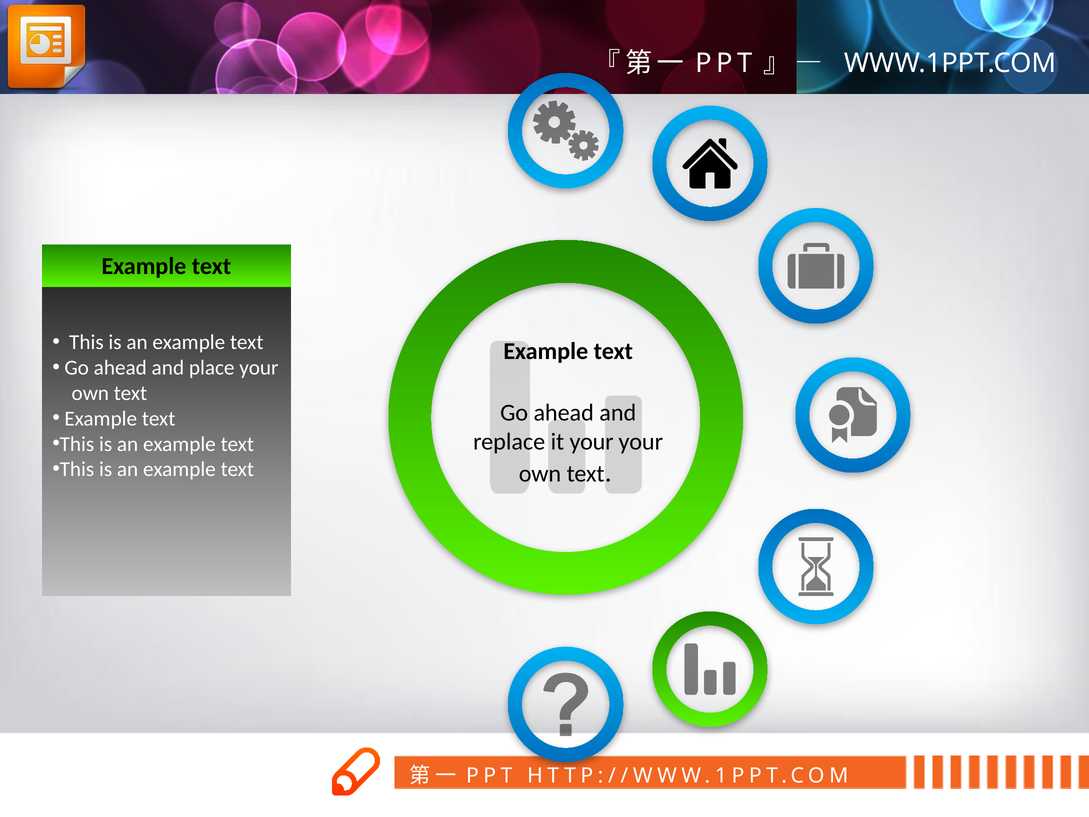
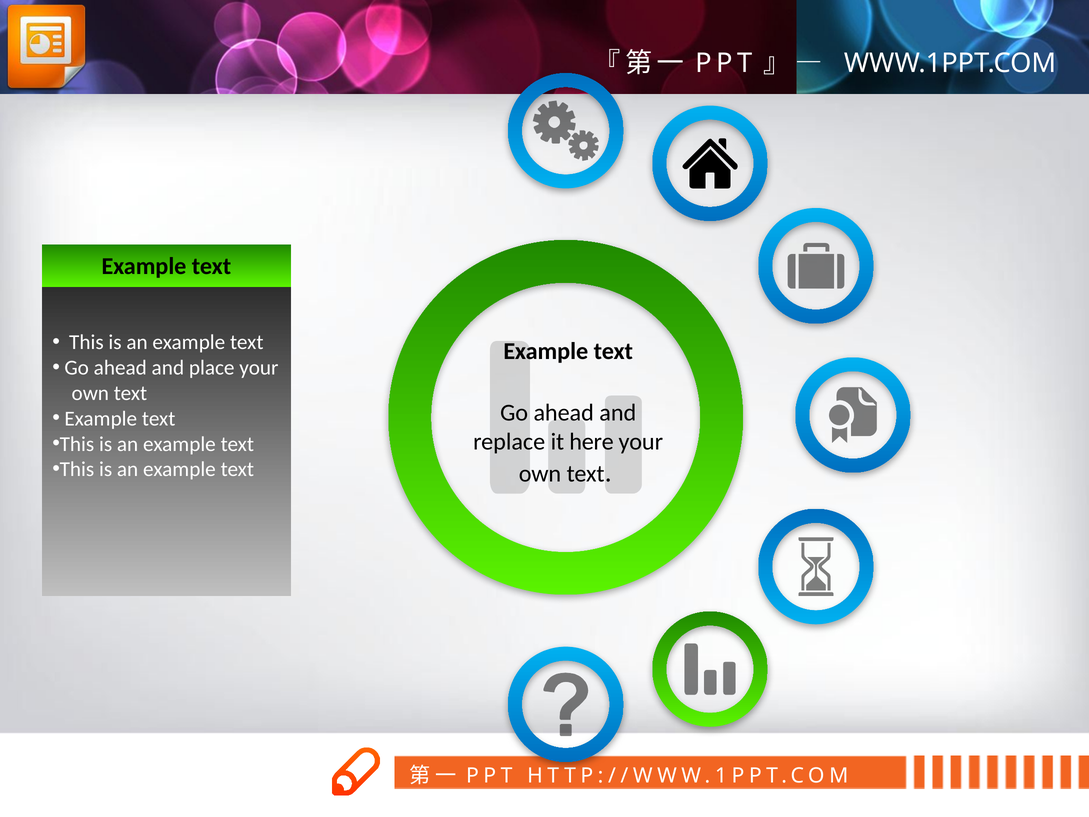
it your: your -> here (592, 442)
